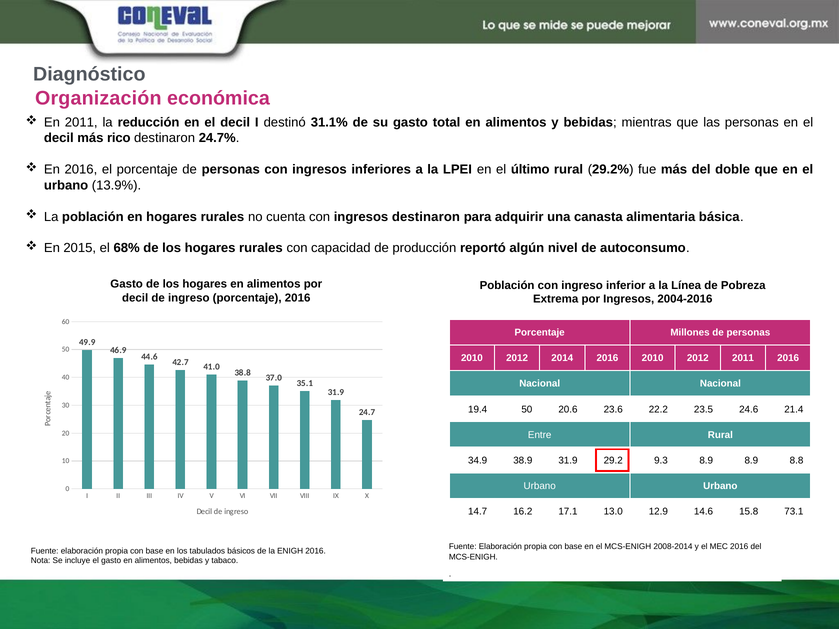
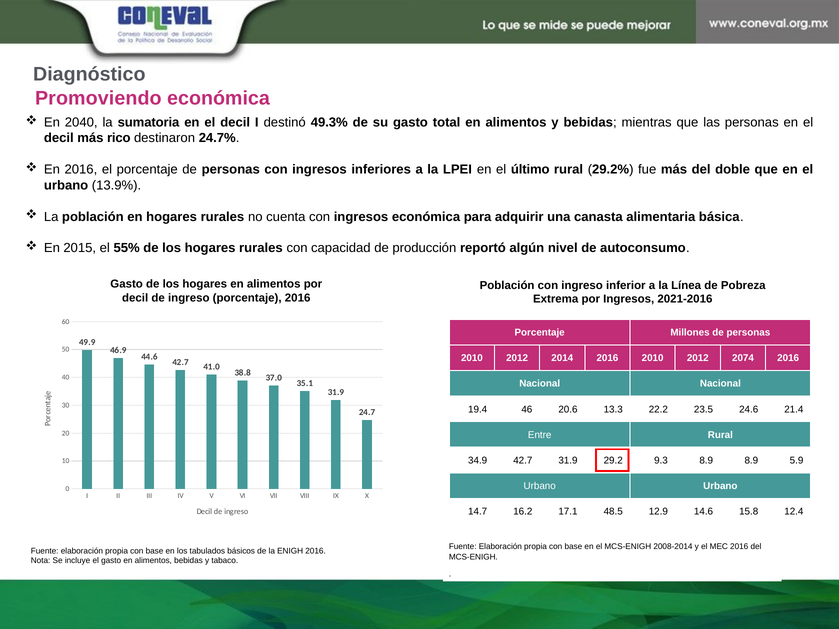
Organización: Organización -> Promoviendo (98, 98)
En 2011: 2011 -> 2040 (81, 122)
reducción: reducción -> sumatoria (149, 122)
31.1%: 31.1% -> 49.3% (329, 122)
ingresos destinaron: destinaron -> económica (426, 217)
68%: 68% -> 55% (127, 248)
2004-2016: 2004-2016 -> 2021-2016 (685, 299)
2012 2011: 2011 -> 2074 (743, 358)
19.4 50: 50 -> 46 (527, 409)
23.6: 23.6 -> 13.3 (613, 409)
34.9 38.9: 38.9 -> 42.7 (523, 461)
8.8: 8.8 -> 5.9 (797, 461)
13.0: 13.0 -> 48.5 (613, 512)
73.1: 73.1 -> 12.4 (794, 512)
